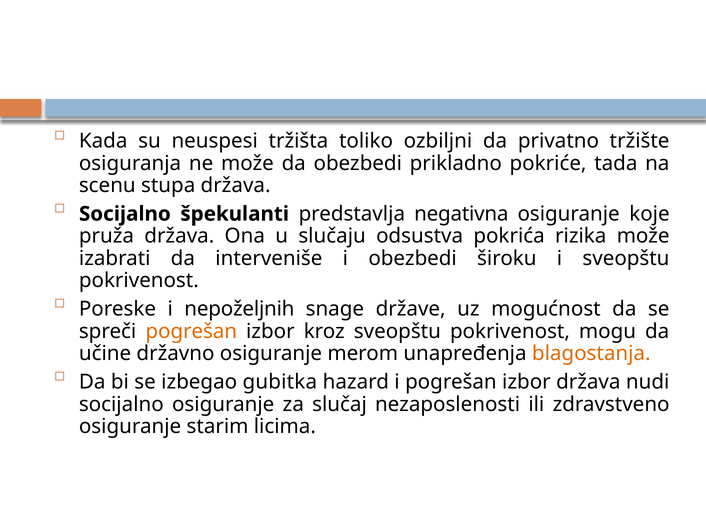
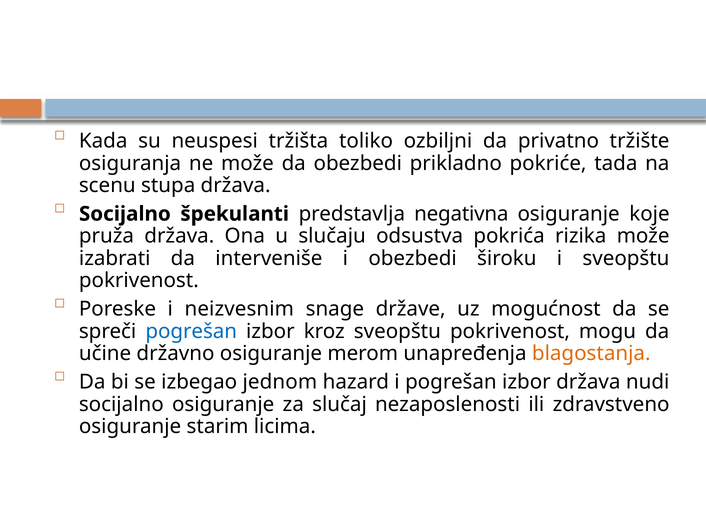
nepoželjnih: nepoželjnih -> neizvesnim (239, 309)
pogrešan colour: orange -> blue (191, 331)
gubitka: gubitka -> jednom (280, 382)
